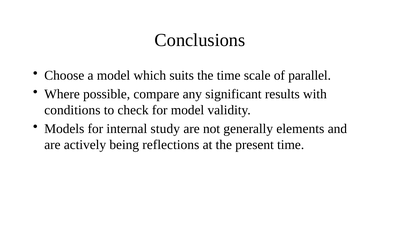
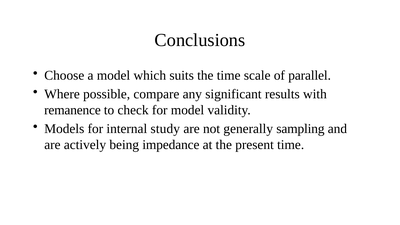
conditions: conditions -> remanence (72, 110)
elements: elements -> sampling (300, 129)
reflections: reflections -> impedance (171, 145)
